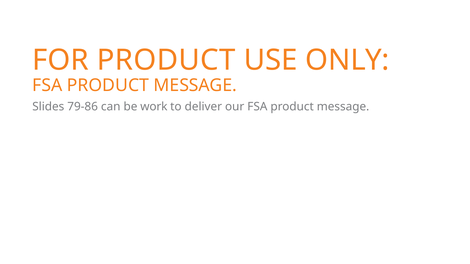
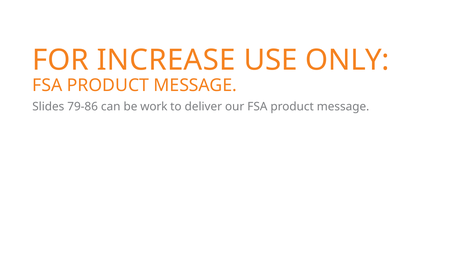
FOR PRODUCT: PRODUCT -> INCREASE (166, 60)
